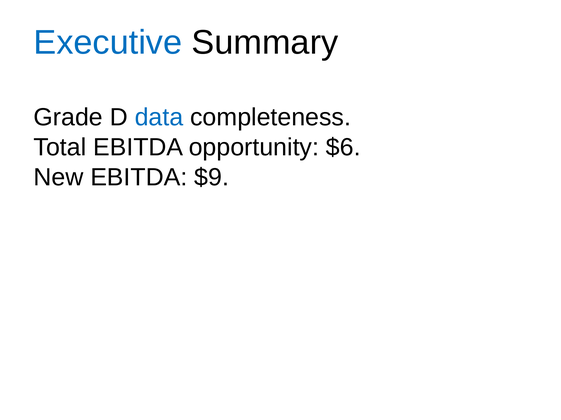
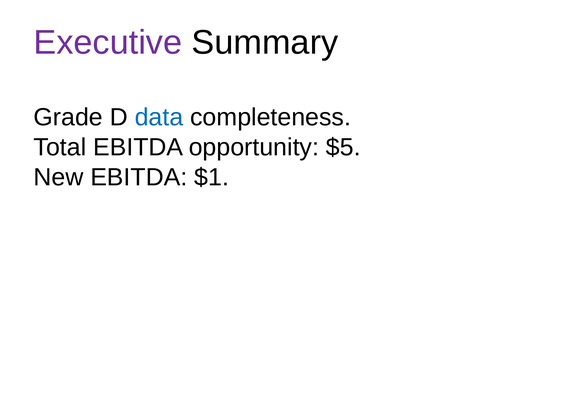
Executive colour: blue -> purple (108, 43)
$6: $6 -> $5 (343, 148)
$9: $9 -> $1 (212, 177)
